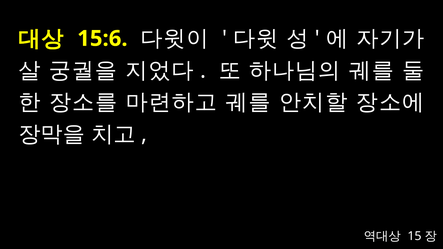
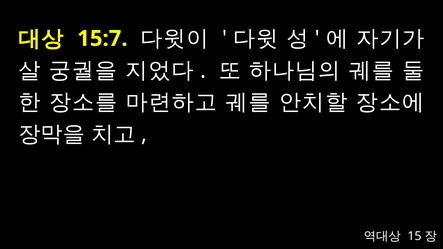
15:6: 15:6 -> 15:7 (102, 39)
